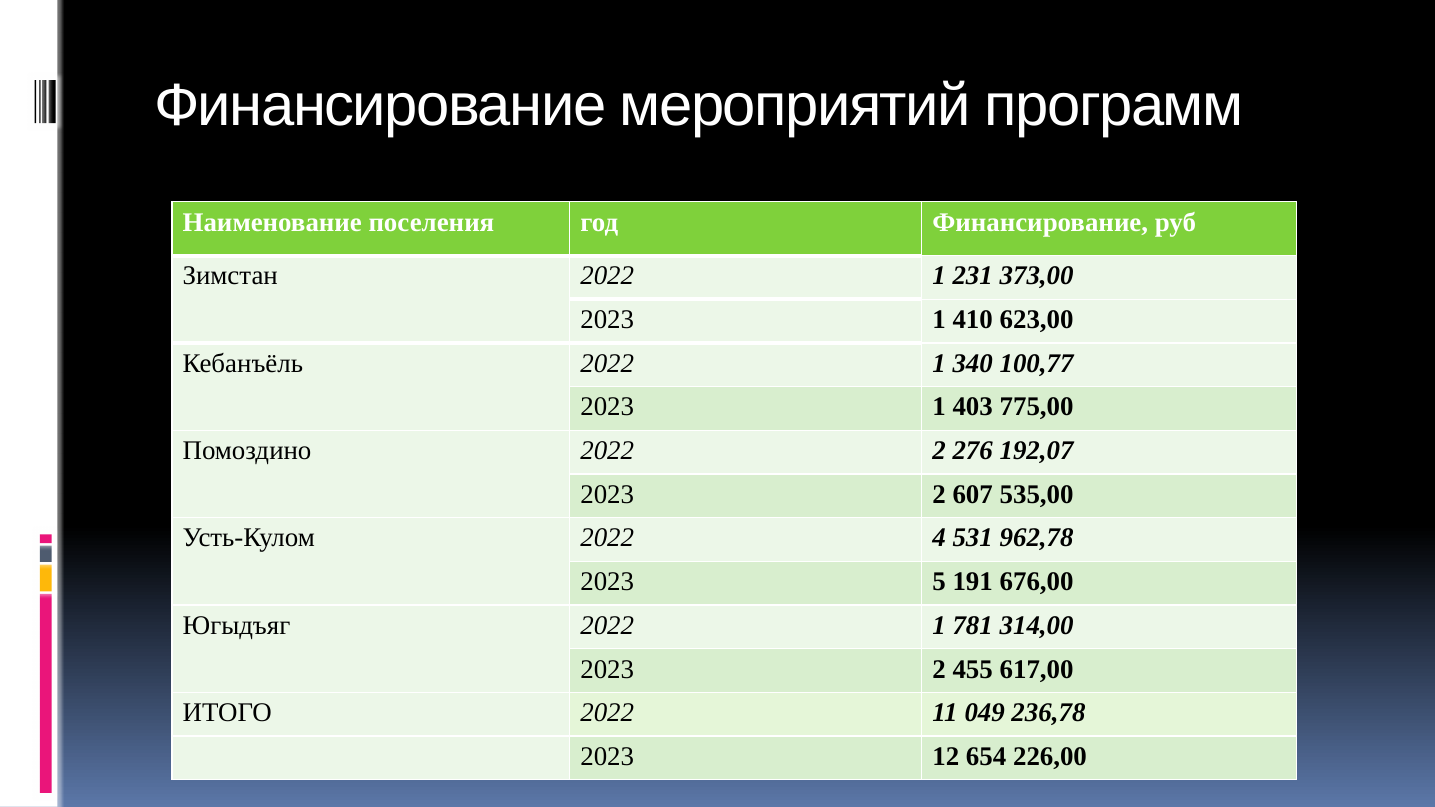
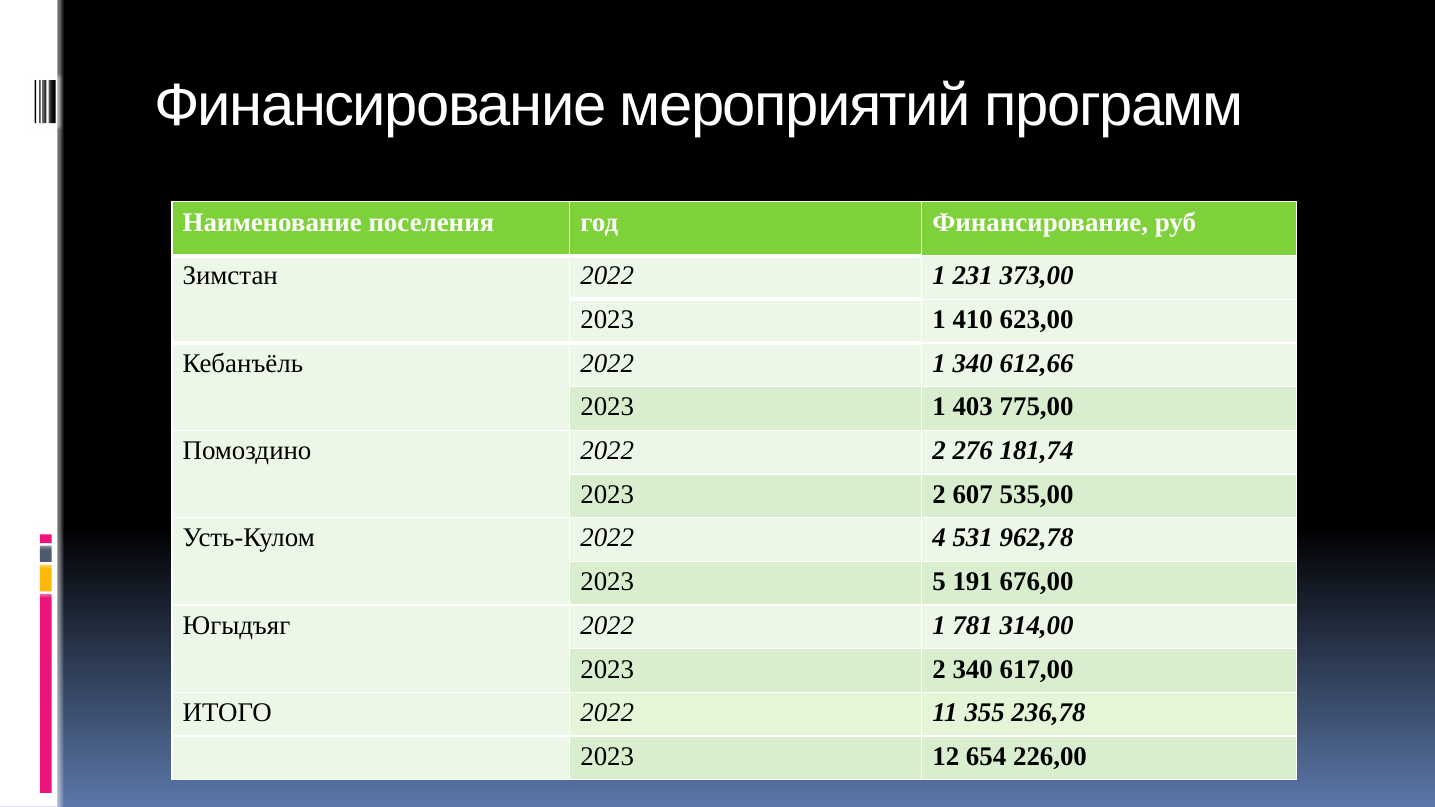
100,77: 100,77 -> 612,66 (1037, 363)
192,07: 192,07 -> 181,74 (1037, 451)
2 455: 455 -> 340 (973, 669)
049: 049 -> 355 (985, 713)
